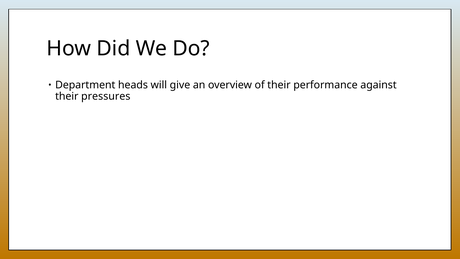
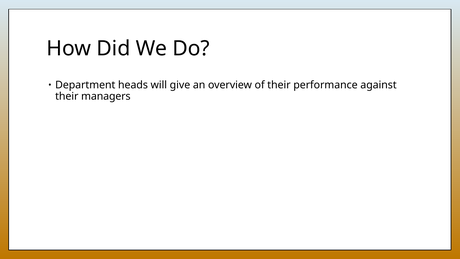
pressures: pressures -> managers (106, 96)
